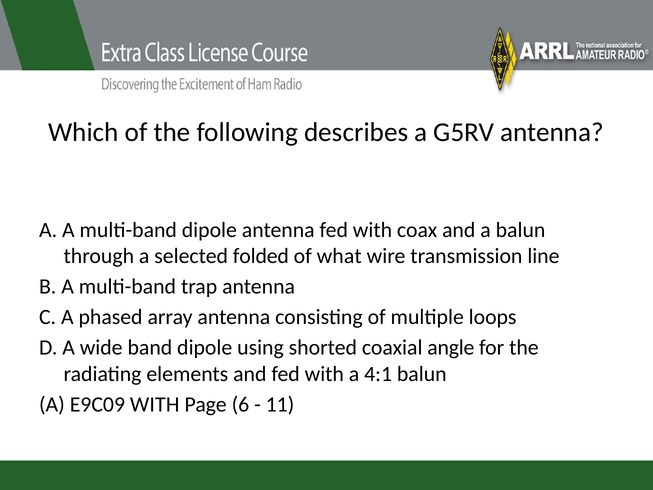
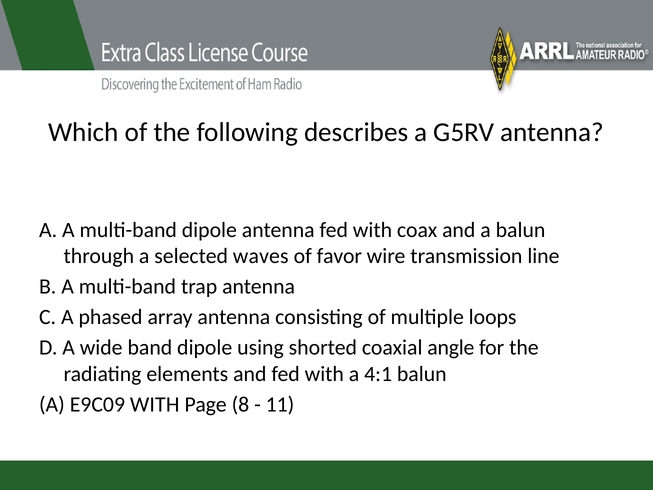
folded: folded -> waves (261, 256)
what: what -> favor (339, 256)
6: 6 -> 8 (240, 404)
